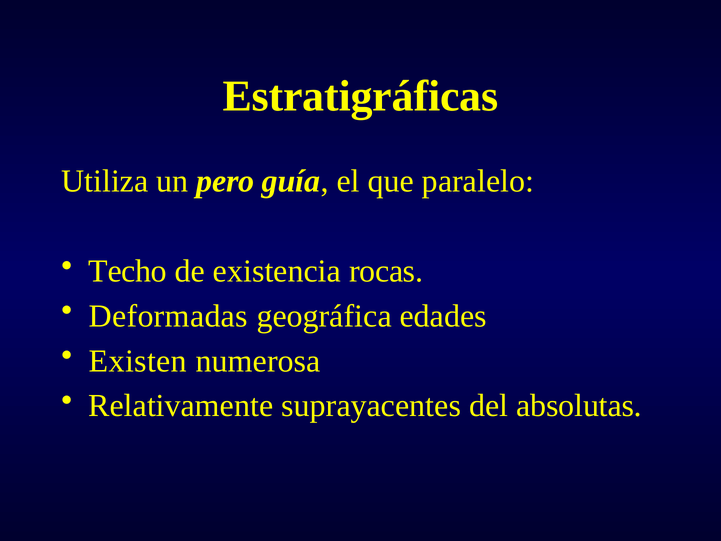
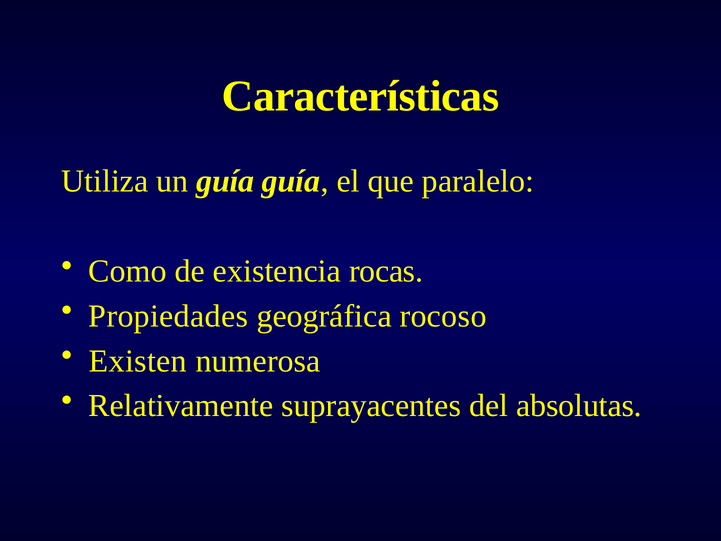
Estratigráficas: Estratigráficas -> Características (361, 96)
un pero: pero -> guía (225, 181)
Techo: Techo -> Como (127, 271)
Deformadas: Deformadas -> Propiedades (168, 316)
edades: edades -> rocoso (443, 316)
